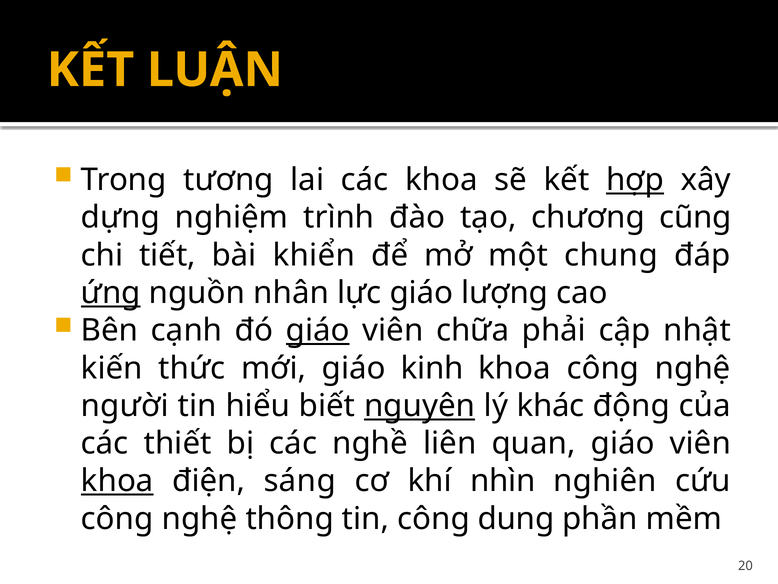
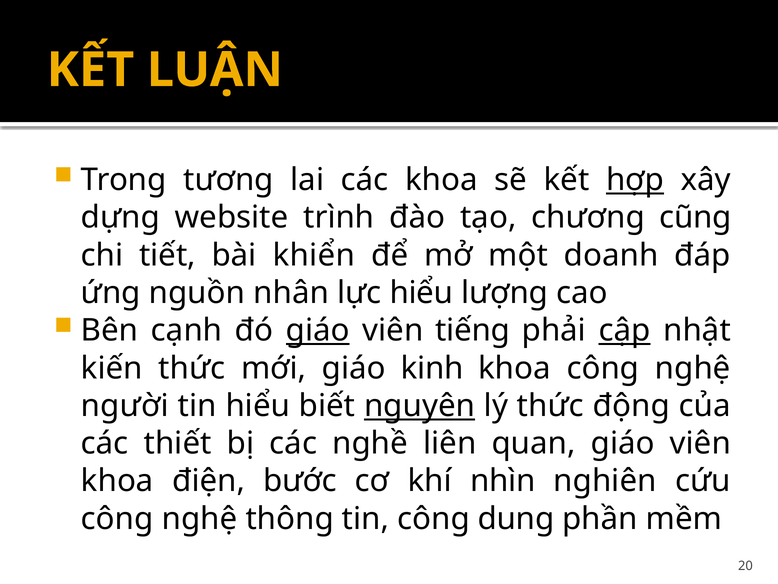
nghiệm: nghiệm -> website (232, 217)
chung: chung -> doanh (611, 255)
ứng underline: present -> none (111, 293)
lực giáo: giáo -> hiểu (421, 293)
chữa: chữa -> tiếng (473, 330)
cập underline: none -> present (625, 330)
lý khác: khác -> thức (550, 405)
khoa underline: present -> none (117, 481)
sáng: sáng -> bước (300, 481)
